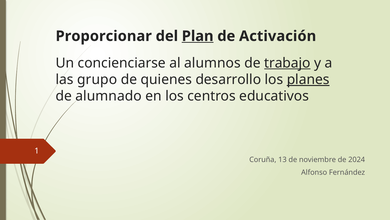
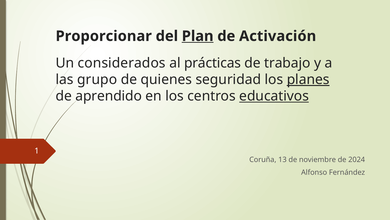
concienciarse: concienciarse -> considerados (122, 63)
alumnos: alumnos -> prácticas (213, 63)
trabajo underline: present -> none (287, 63)
desarrollo: desarrollo -> seguridad (228, 79)
alumnado: alumnado -> aprendido (109, 96)
educativos underline: none -> present (274, 96)
